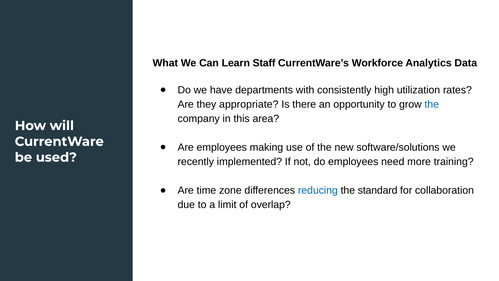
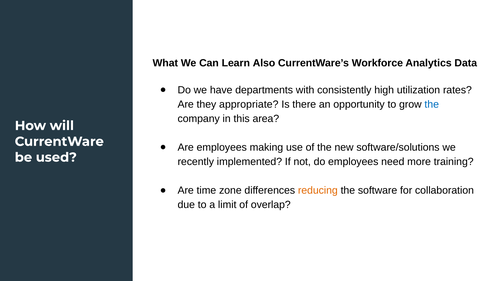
Staff: Staff -> Also (264, 63)
reducing colour: blue -> orange (318, 190)
standard: standard -> software (378, 190)
